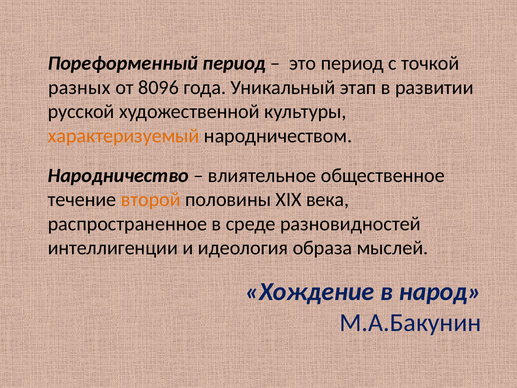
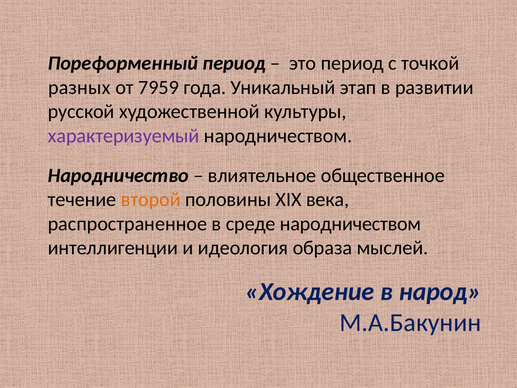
8096: 8096 -> 7959 (159, 87)
характеризуемый colour: orange -> purple (124, 136)
среде разновидностей: разновидностей -> народничеством (351, 224)
